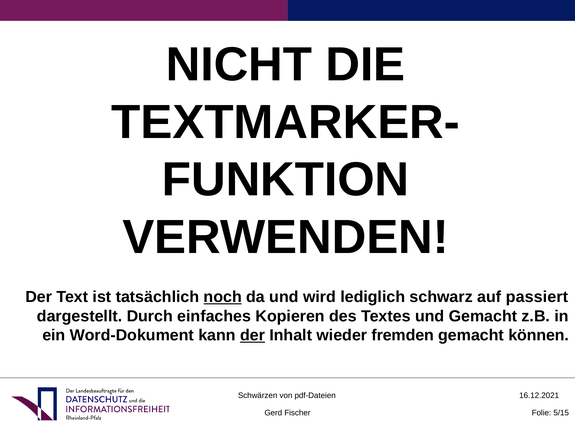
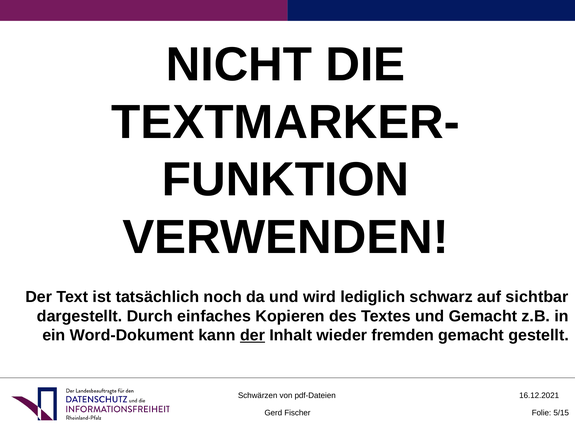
noch underline: present -> none (223, 297)
passiert: passiert -> sichtbar (537, 297)
können: können -> gestellt (539, 335)
